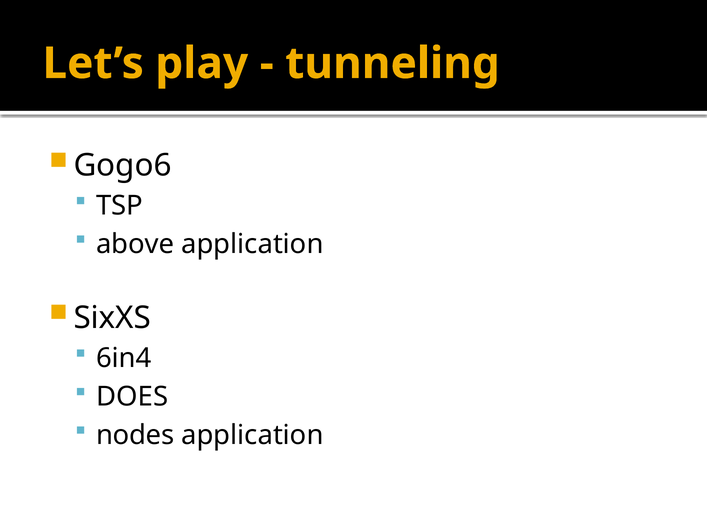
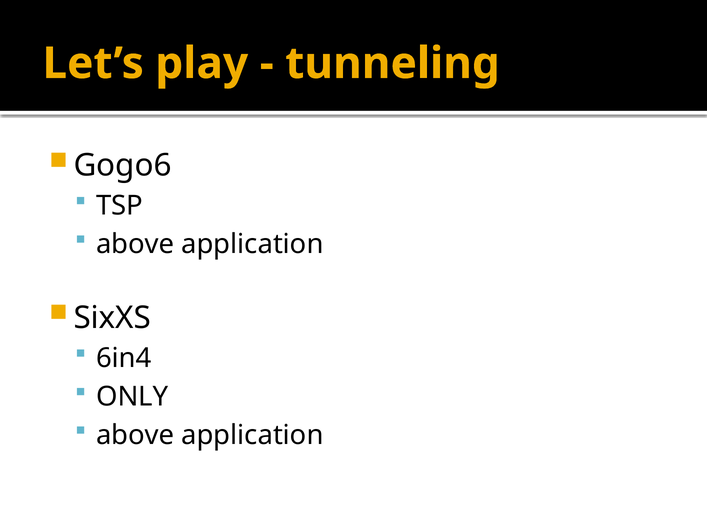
DOES: DOES -> ONLY (132, 397)
nodes: nodes -> above (135, 436)
